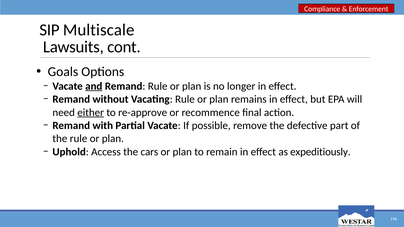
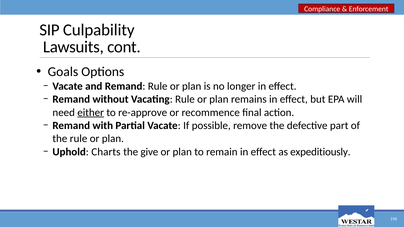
Multiscale: Multiscale -> Culpability (99, 30)
and underline: present -> none (94, 86)
Access: Access -> Charts (106, 152)
cars: cars -> give (149, 152)
